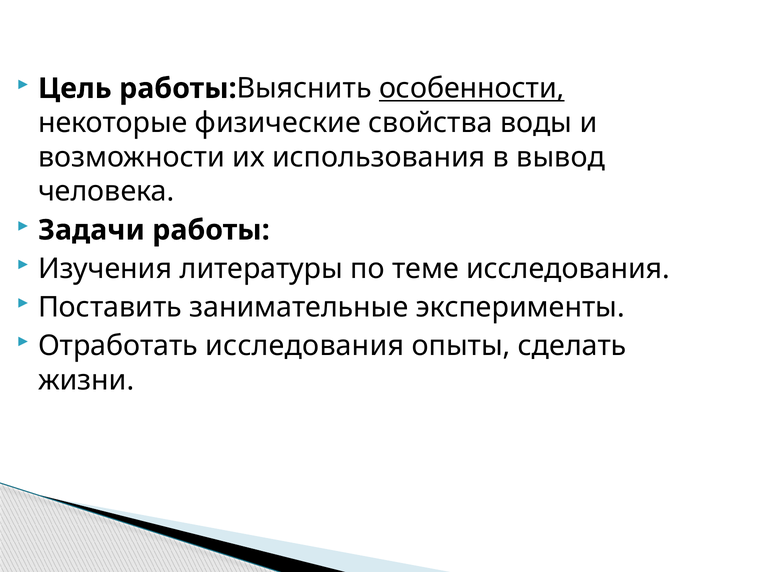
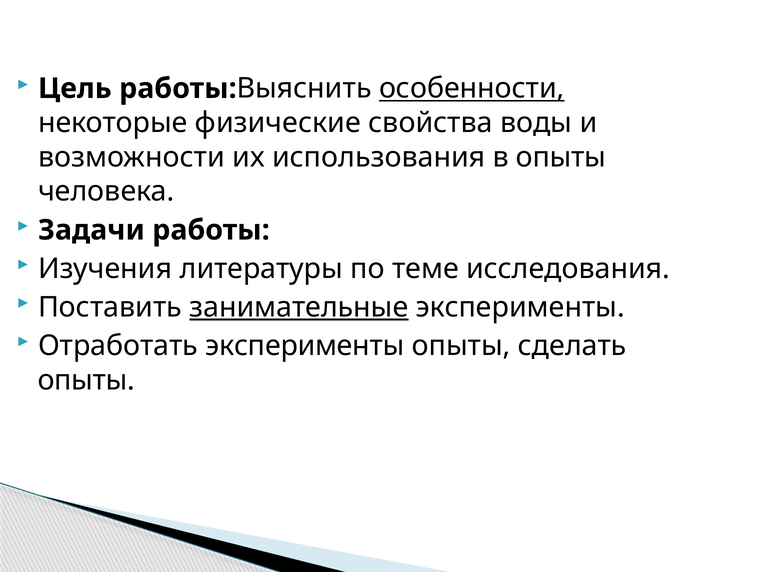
в вывод: вывод -> опыты (561, 157)
занимательные underline: none -> present (299, 307)
Отработать исследования: исследования -> эксперименты (305, 346)
жизни: жизни -> опыты (86, 380)
